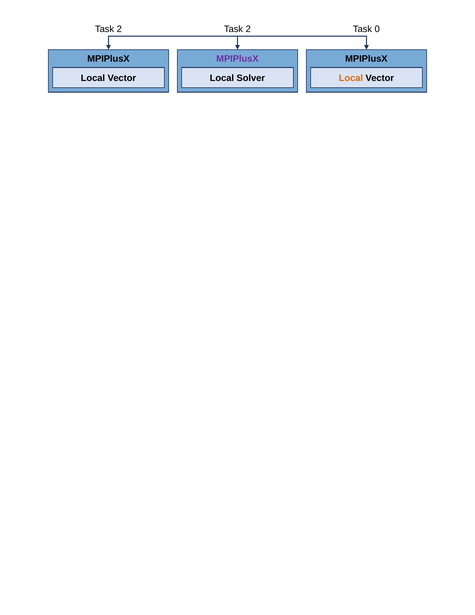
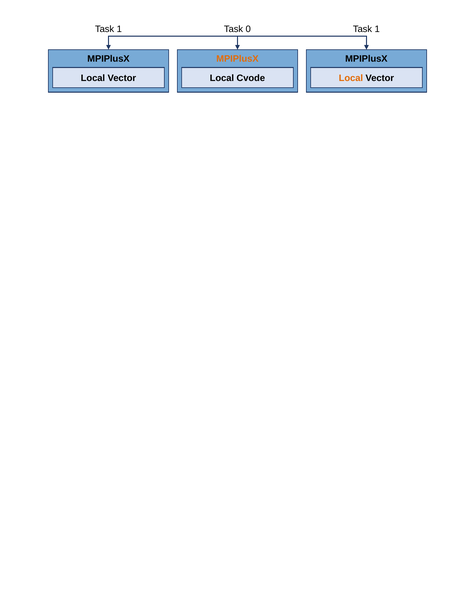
2: 2 -> 1 (119, 29)
2: 2 -> 0 (248, 29)
0: 0 -> 1 (377, 29)
MPIPlusX colour: purple -> orange (237, 59)
Solver: Solver -> Cvode (251, 78)
